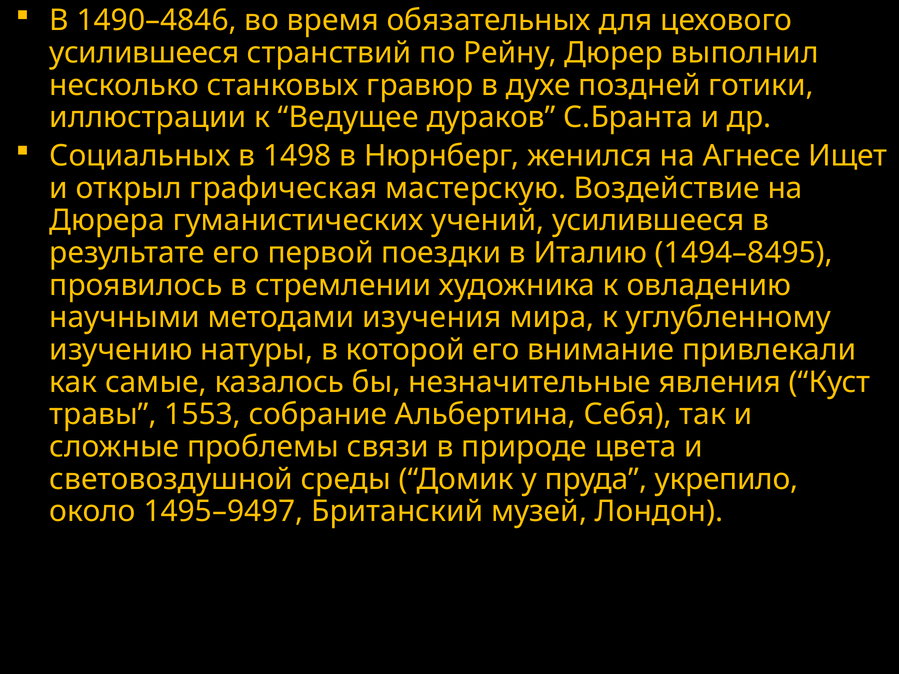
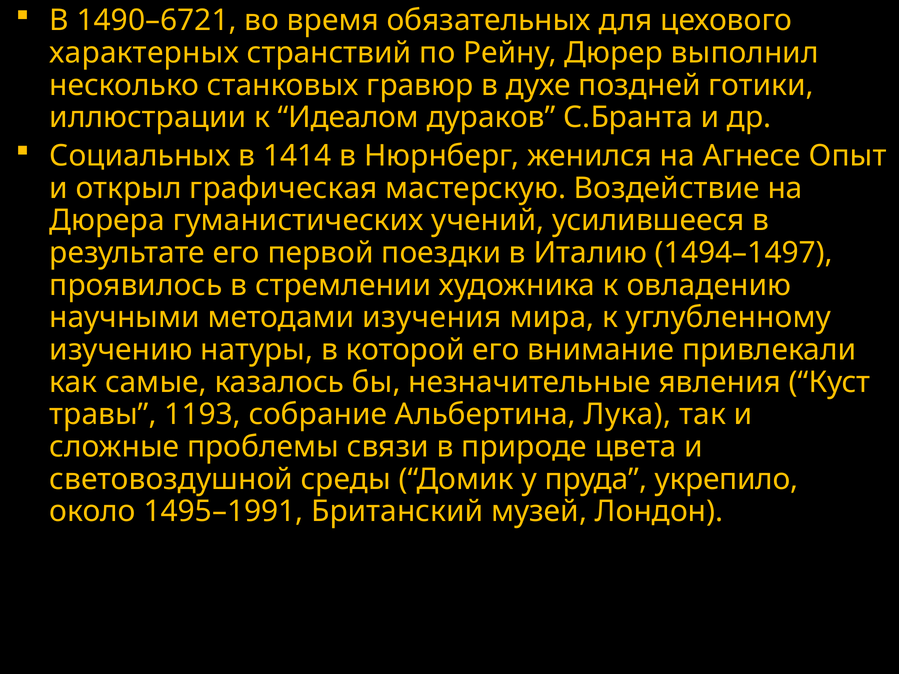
1490–4846: 1490–4846 -> 1490–6721 (157, 21)
усилившееся: усилившееся -> характерных (144, 53)
Ведущее: Ведущее -> Идеалом (348, 118)
1498: 1498 -> 1414 (297, 156)
Ищет: Ищет -> Опыт (848, 156)
1494–8495: 1494–8495 -> 1494–1497 (744, 253)
1553: 1553 -> 1193 (203, 415)
Себя: Себя -> Лука (628, 415)
1495–9497: 1495–9497 -> 1495–1991 (224, 512)
